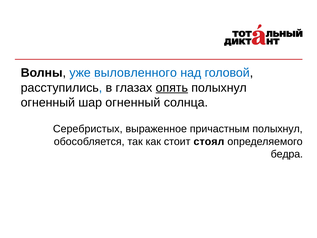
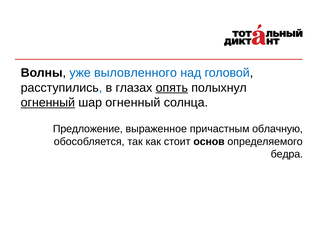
огненный underline: none -> present (48, 102)
Серебристых: Серебристых -> Предложение (88, 129)
причастным полыхнул: полыхнул -> облачную (277, 129)
стоял: стоял -> основ (209, 141)
